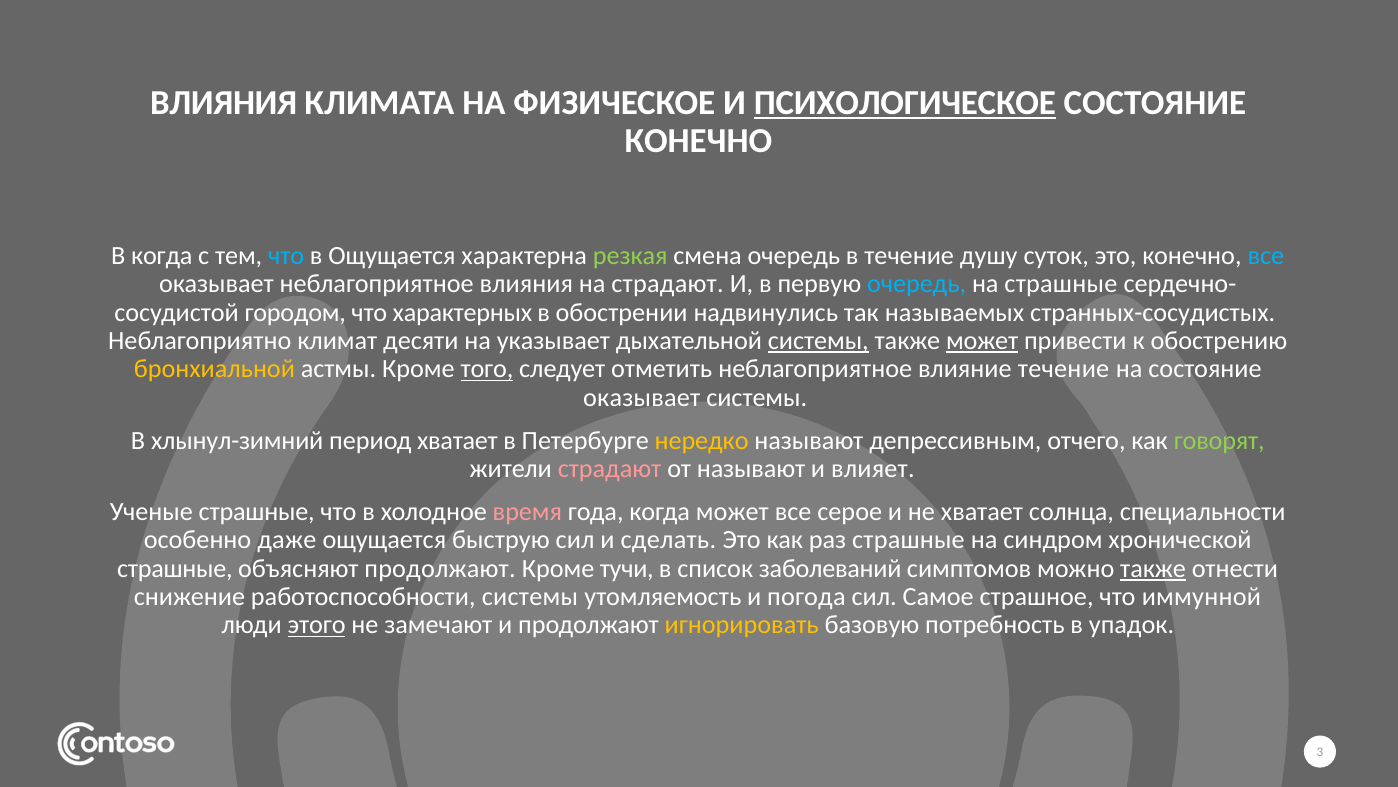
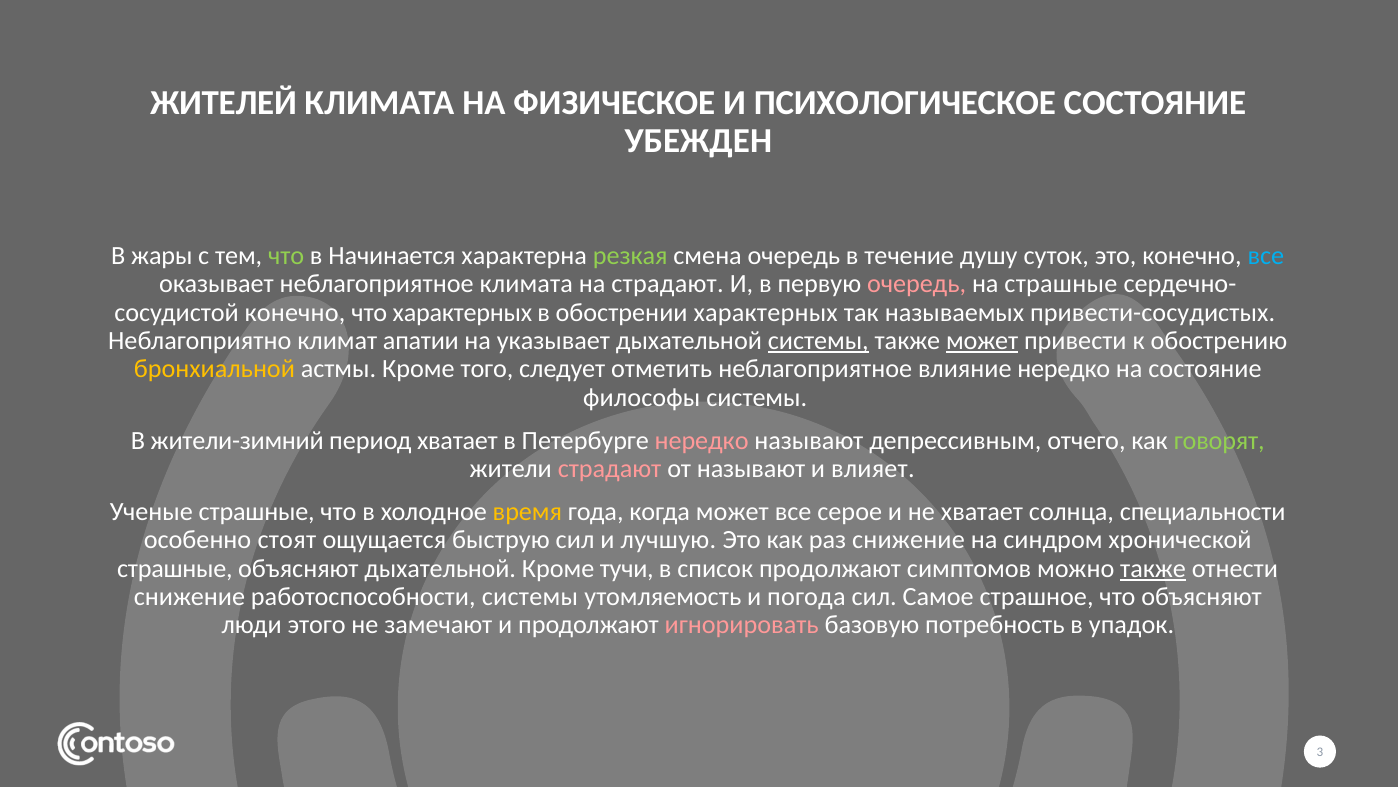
ВЛИЯНИЯ: ВЛИЯНИЯ -> ЖИТЕЛЕЙ (224, 103)
ПСИХОЛОГИЧЕСКОЕ underline: present -> none (905, 103)
КОНЕЧНО: КОНЕЧНО -> УБЕЖДЕН (698, 141)
В когда: когда -> жары (162, 256)
что colour: light blue -> light green (286, 256)
в Ощущается: Ощущается -> Начинается (392, 256)
неблагоприятное влияния: влияния -> климата (526, 284)
очередь colour: light blue -> pink (917, 284)
городом: городом -> конечно (295, 312)
обострении надвинулись: надвинулись -> характерных (766, 312)
странных-сосудистых: странных-сосудистых -> привести-сосудистых (1153, 312)
десяти: десяти -> апатии (421, 341)
того underline: present -> none (487, 369)
влияние течение: течение -> нередко (1064, 369)
оказывает: оказывает -> философы (642, 397)
хлынул-зимний: хлынул-зимний -> жители-зимний (237, 440)
нередко colour: yellow -> pink (702, 440)
время colour: pink -> yellow (527, 511)
даже: даже -> стоят (287, 540)
сделать: сделать -> лучшую (668, 540)
раз страшные: страшные -> снижение (908, 540)
объясняют продолжают: продолжают -> дыхательной (440, 568)
список заболеваний: заболеваний -> продолжают (830, 568)
что иммунной: иммунной -> объясняют (1202, 596)
этого underline: present -> none (317, 625)
игнорировать colour: yellow -> pink (742, 625)
